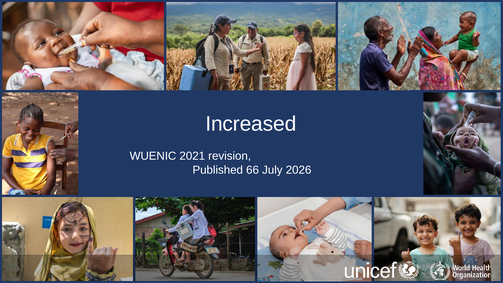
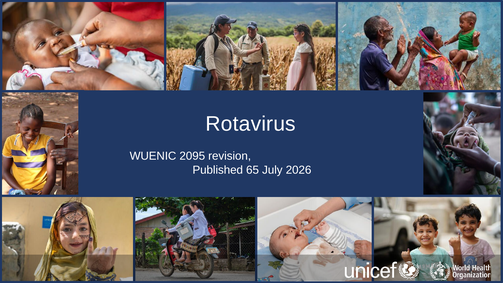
Increased: Increased -> Rotavirus (251, 124)
2021: 2021 -> 2095 (192, 156)
66: 66 -> 65 (253, 170)
